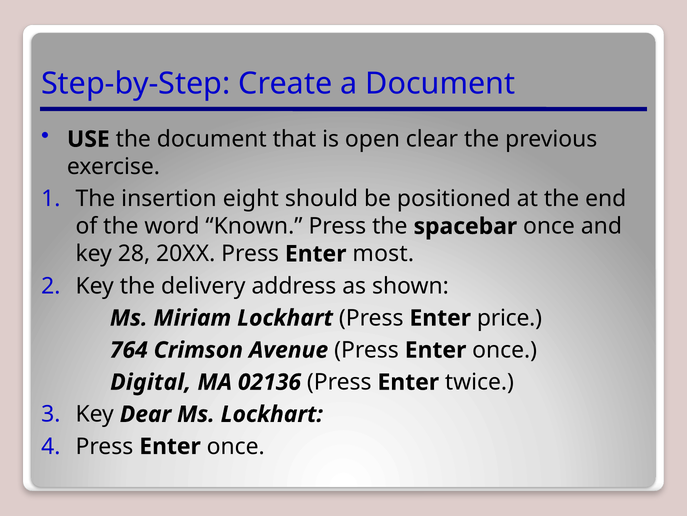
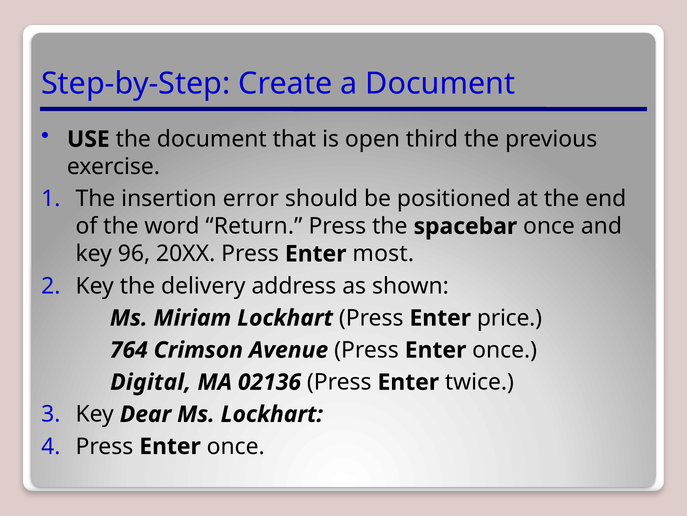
clear: clear -> third (432, 139)
eight: eight -> error (251, 199)
Known: Known -> Return (254, 226)
28: 28 -> 96 (134, 254)
